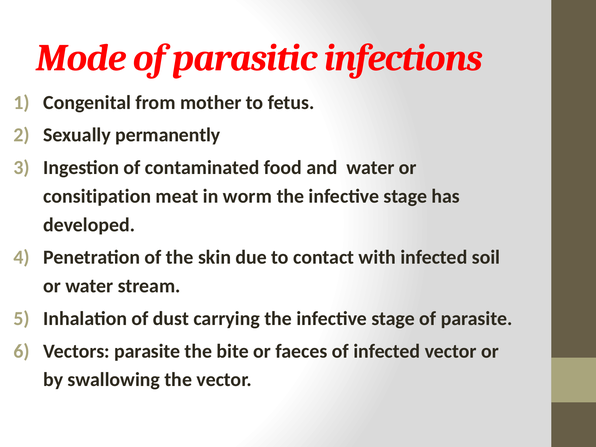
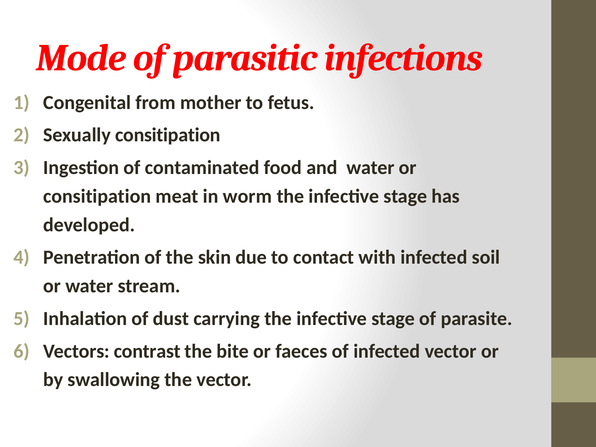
Sexually permanently: permanently -> consitipation (168, 135)
Vectors parasite: parasite -> contrast (147, 351)
